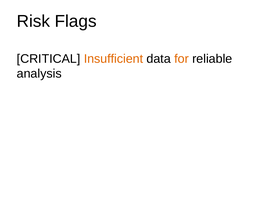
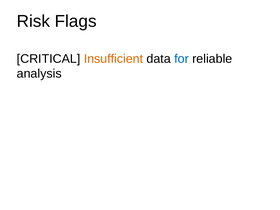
for colour: orange -> blue (181, 59)
